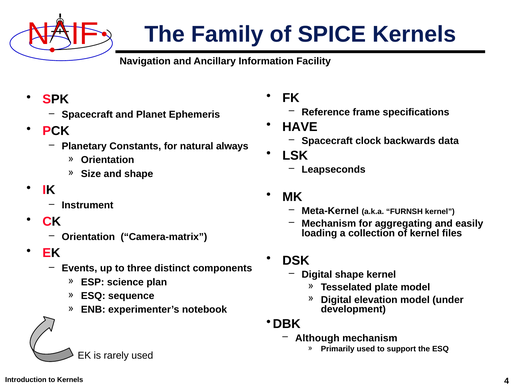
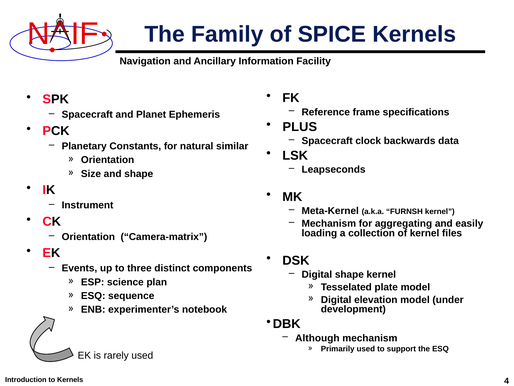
HAVE: HAVE -> PLUS (300, 127)
always: always -> similar (232, 146)
